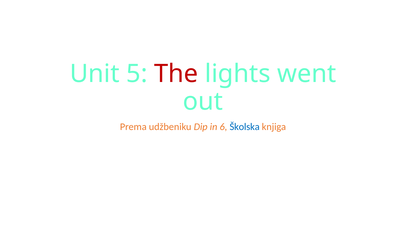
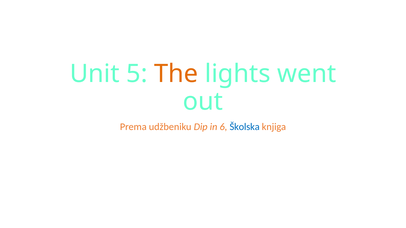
The colour: red -> orange (176, 74)
